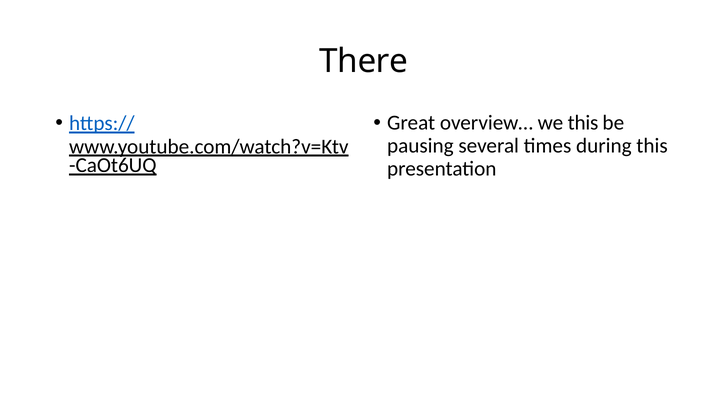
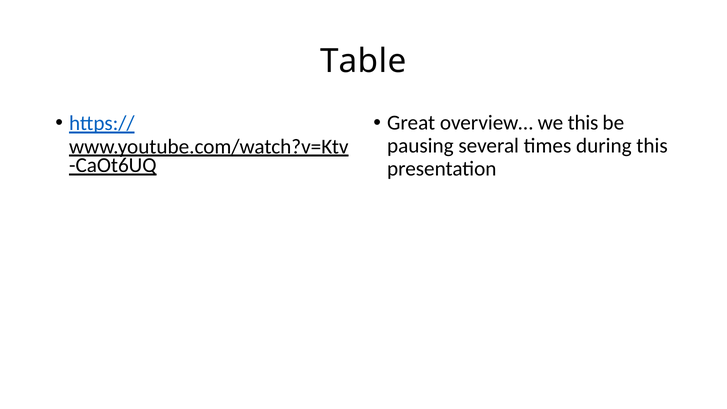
There: There -> Table (363, 61)
